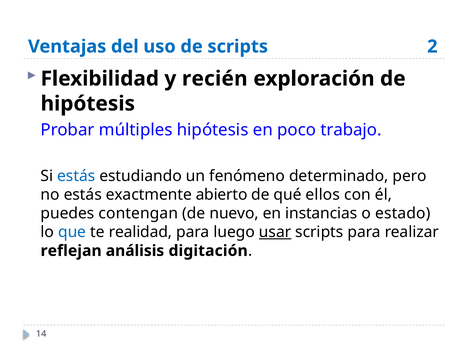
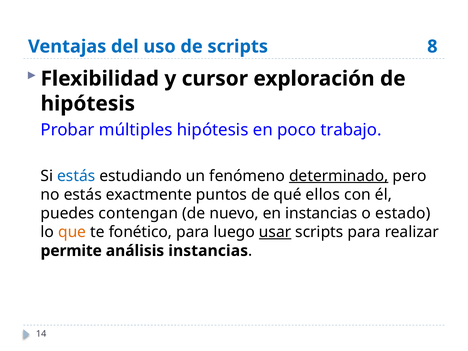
2: 2 -> 8 (432, 47)
recién: recién -> cursor (215, 79)
determinado underline: none -> present (339, 176)
abierto: abierto -> puntos (222, 195)
que colour: blue -> orange (72, 232)
realidad: realidad -> fonético (140, 232)
reflejan: reflejan -> permite (71, 251)
análisis digitación: digitación -> instancias (208, 251)
